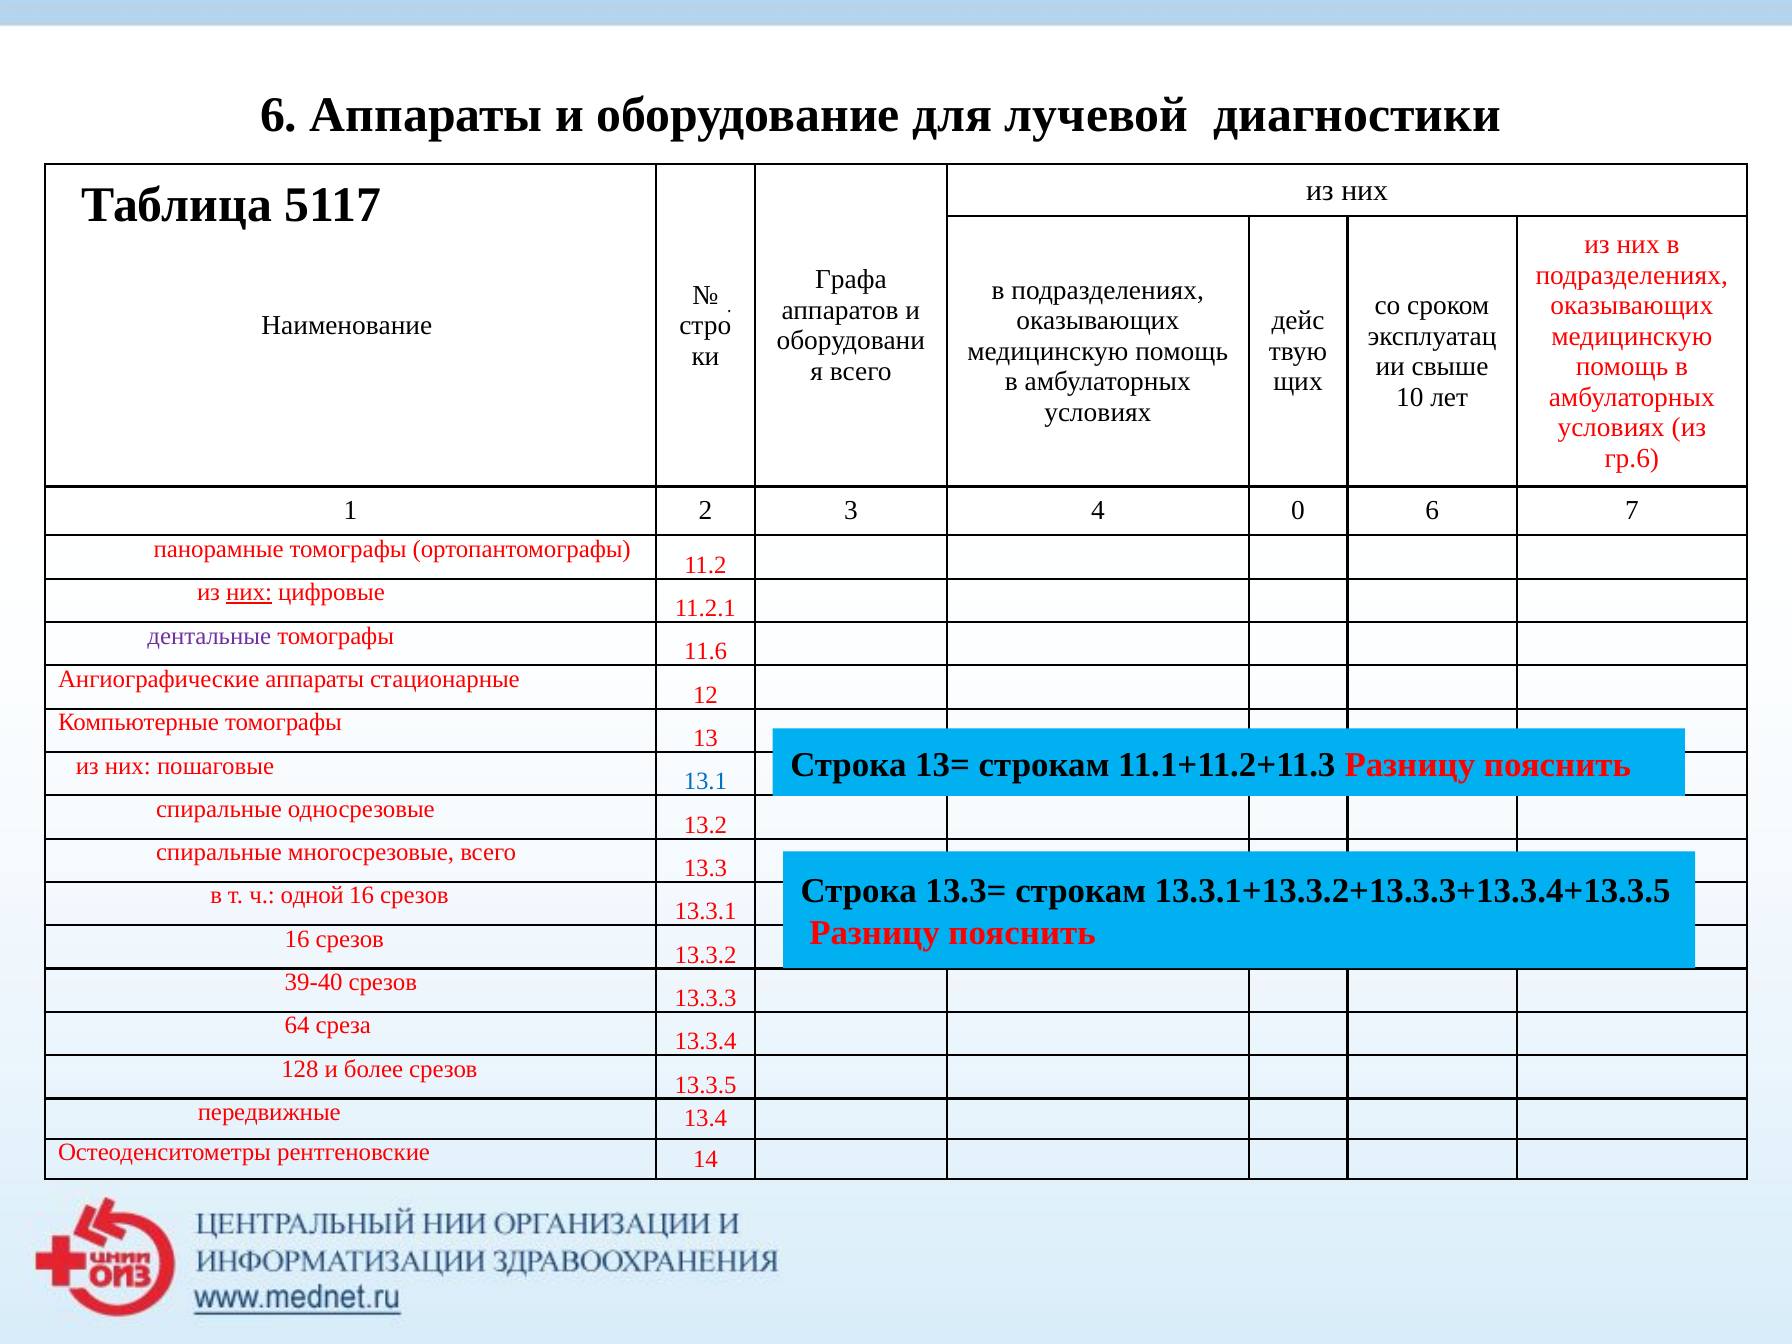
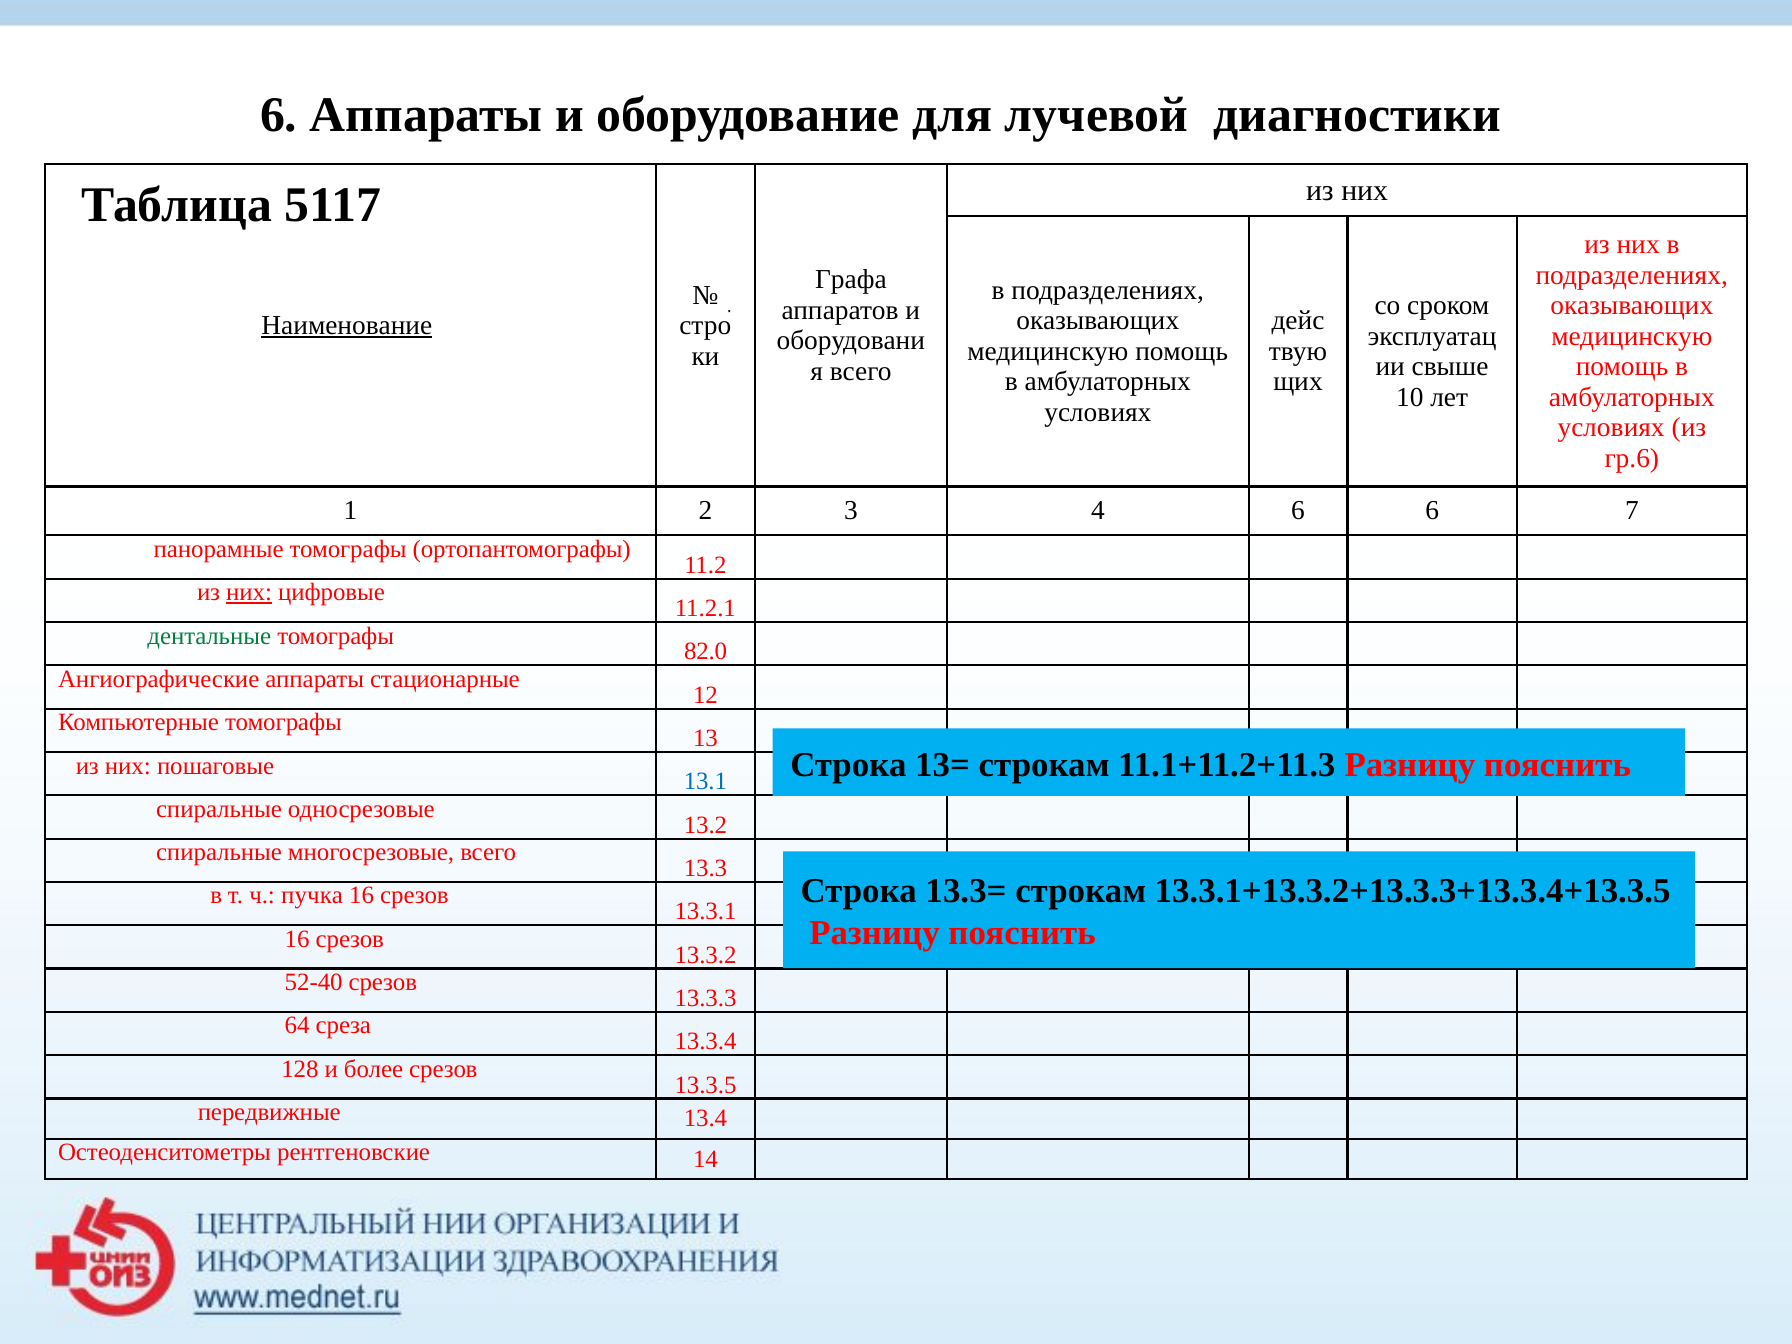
Наименование underline: none -> present (347, 326)
4 0: 0 -> 6 (1298, 511)
дентальные colour: purple -> green (209, 636)
11.6: 11.6 -> 82.0 (706, 652)
одной: одной -> пучка (312, 896)
39-40: 39-40 -> 52-40 (314, 982)
